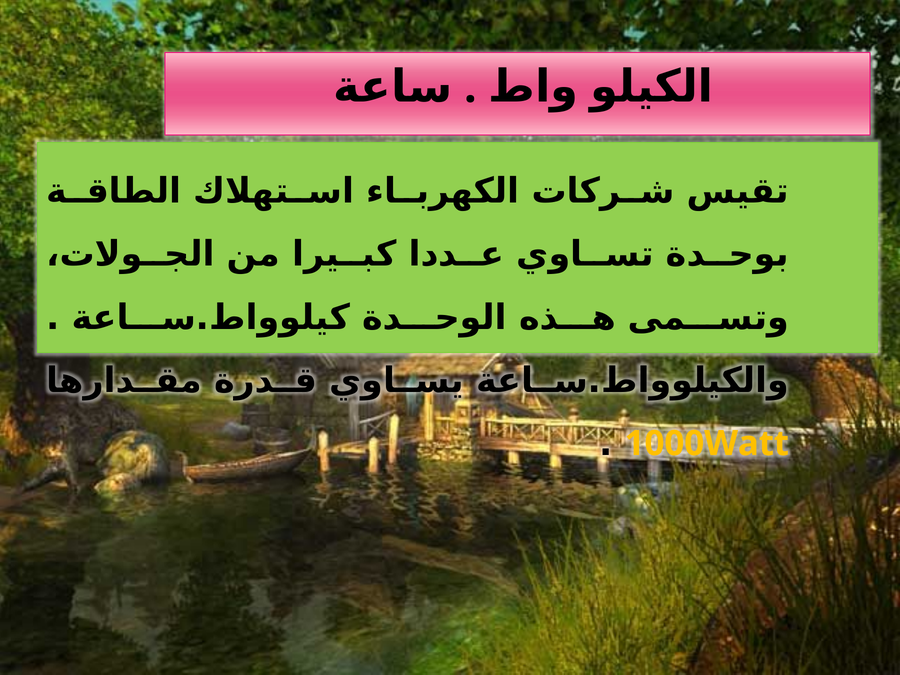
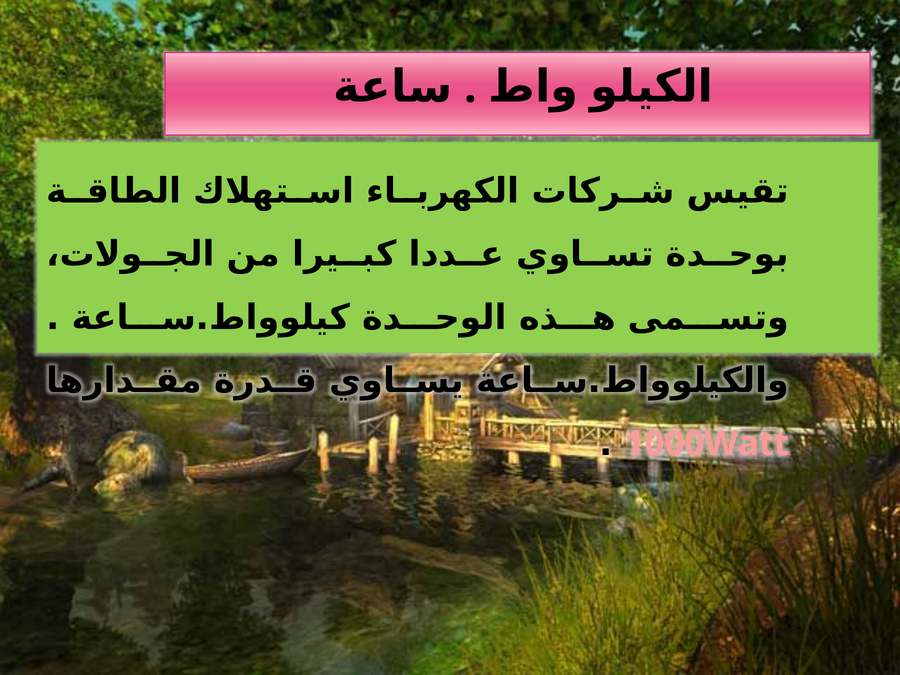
1000Watt colour: yellow -> pink (707, 444)
